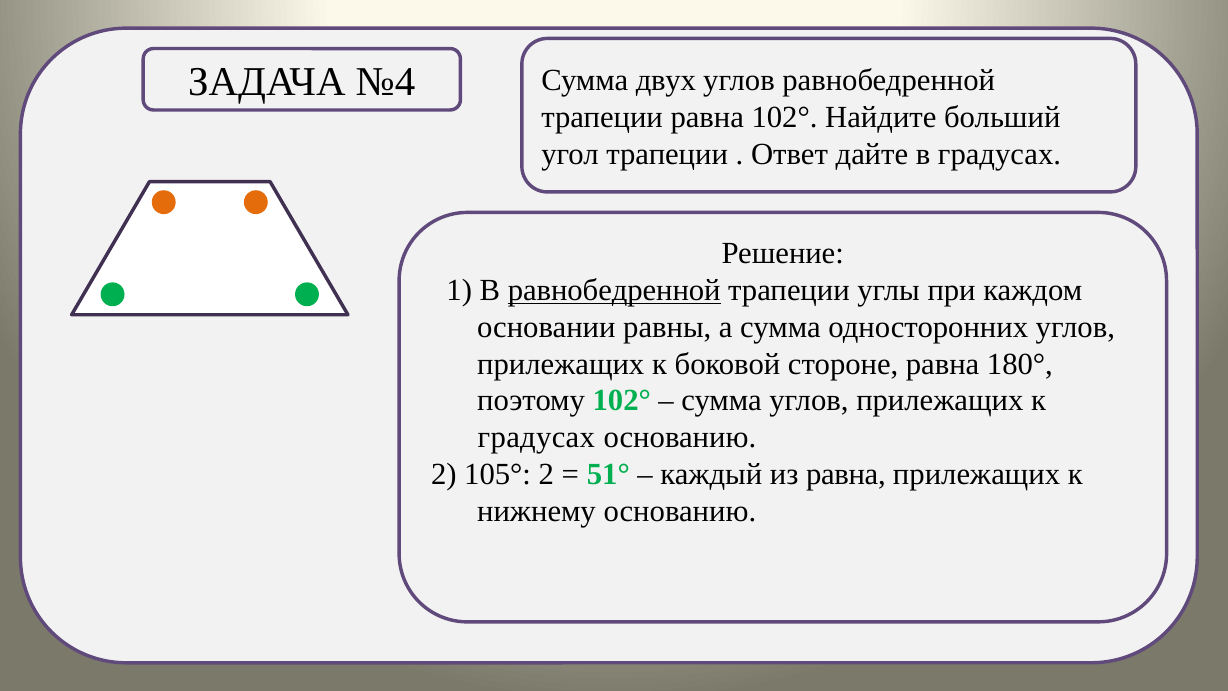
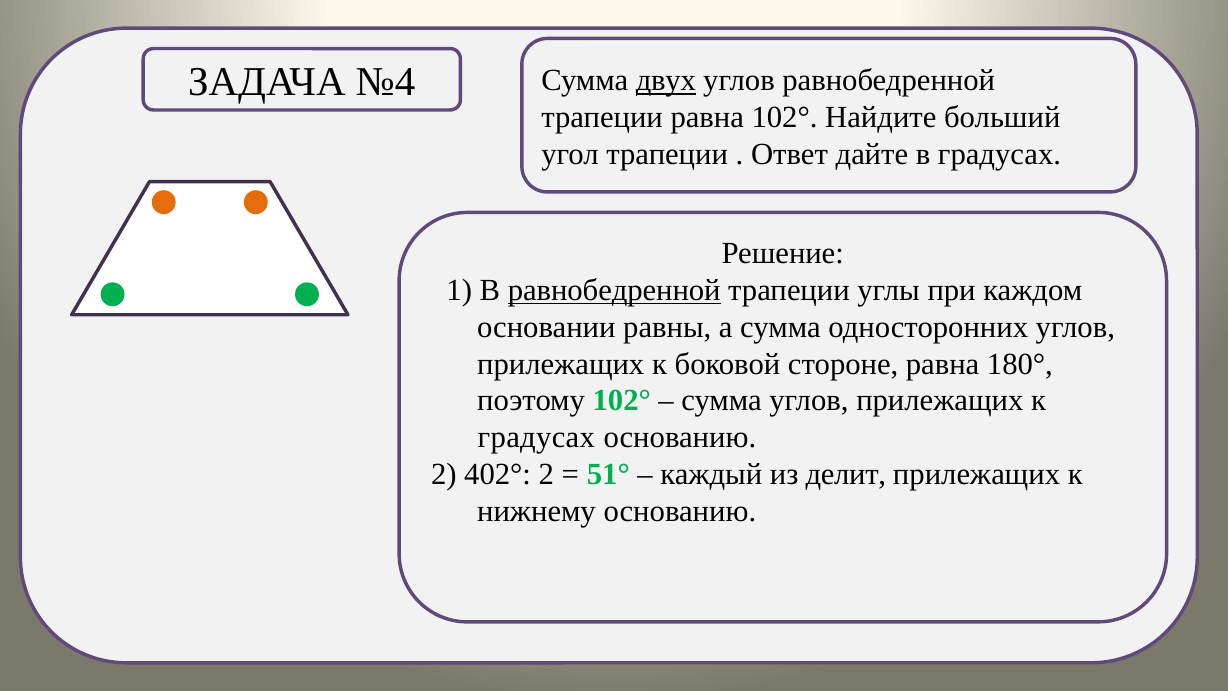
двух underline: none -> present (666, 80)
105°: 105° -> 402° (498, 474)
из равна: равна -> делит (846, 474)
